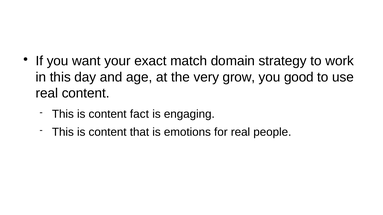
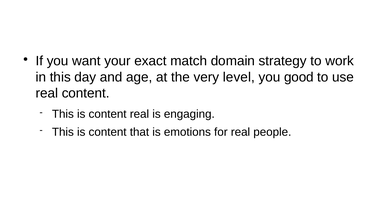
grow: grow -> level (239, 77)
content fact: fact -> real (139, 114)
